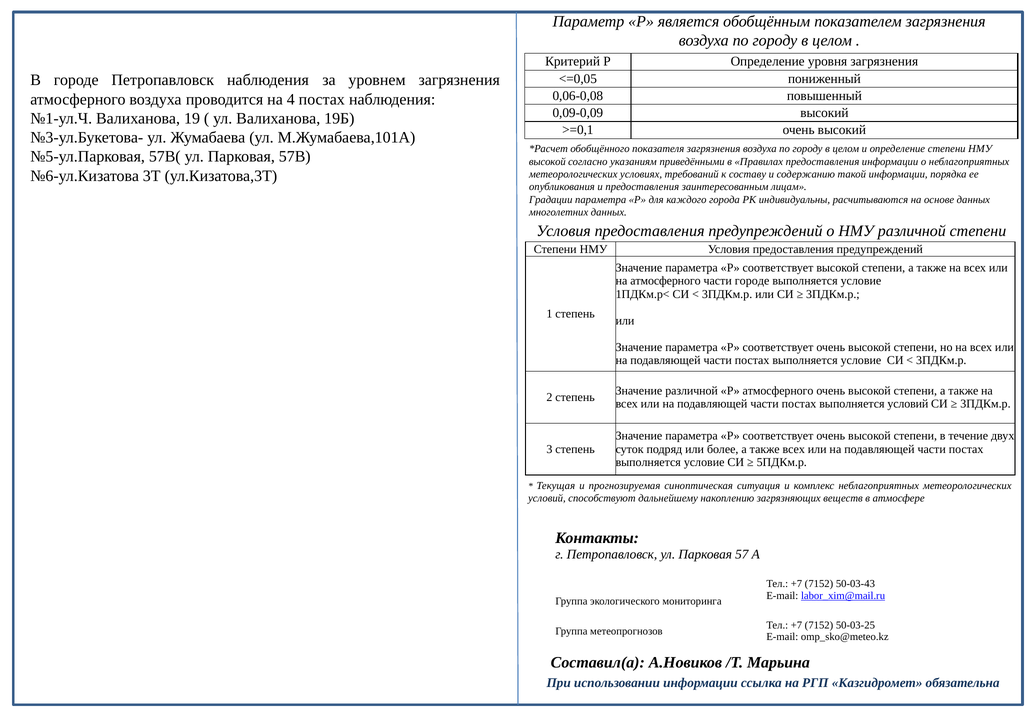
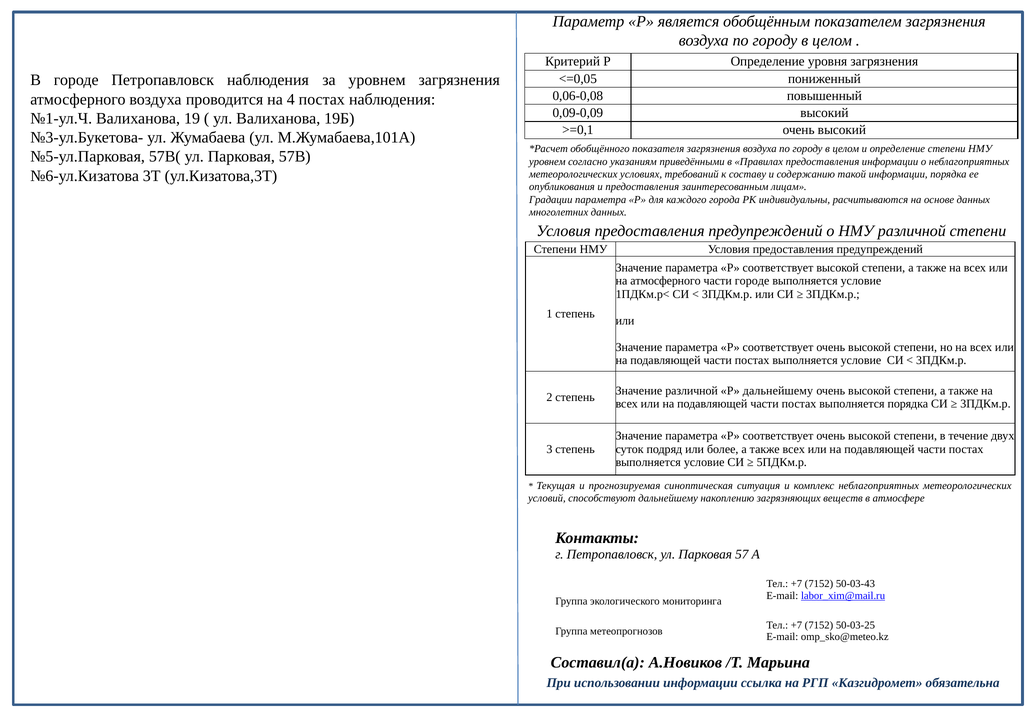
высокой: высокой -> уровнем (547, 162)
Р атмосферного: атмосферного -> дальнейшему (778, 391)
выполняется условий: условий -> порядка (908, 404)
